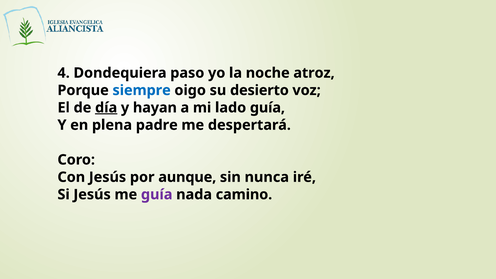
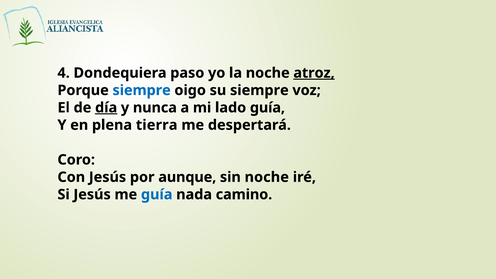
atroz underline: none -> present (314, 73)
su desierto: desierto -> siempre (259, 90)
hayan: hayan -> nunca (155, 108)
padre: padre -> tierra (157, 125)
sin nunca: nunca -> noche (267, 177)
guía colour: purple -> blue (157, 195)
